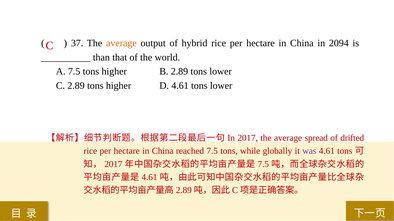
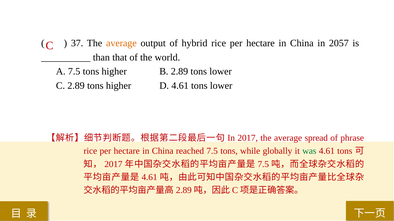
2094: 2094 -> 2057 (339, 43)
drifted: drifted -> phrase (352, 138)
was colour: purple -> green (309, 151)
